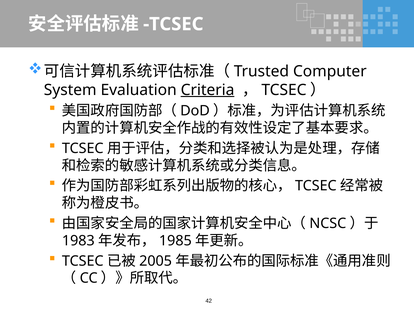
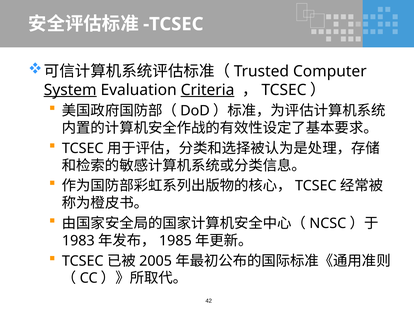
System underline: none -> present (70, 90)
